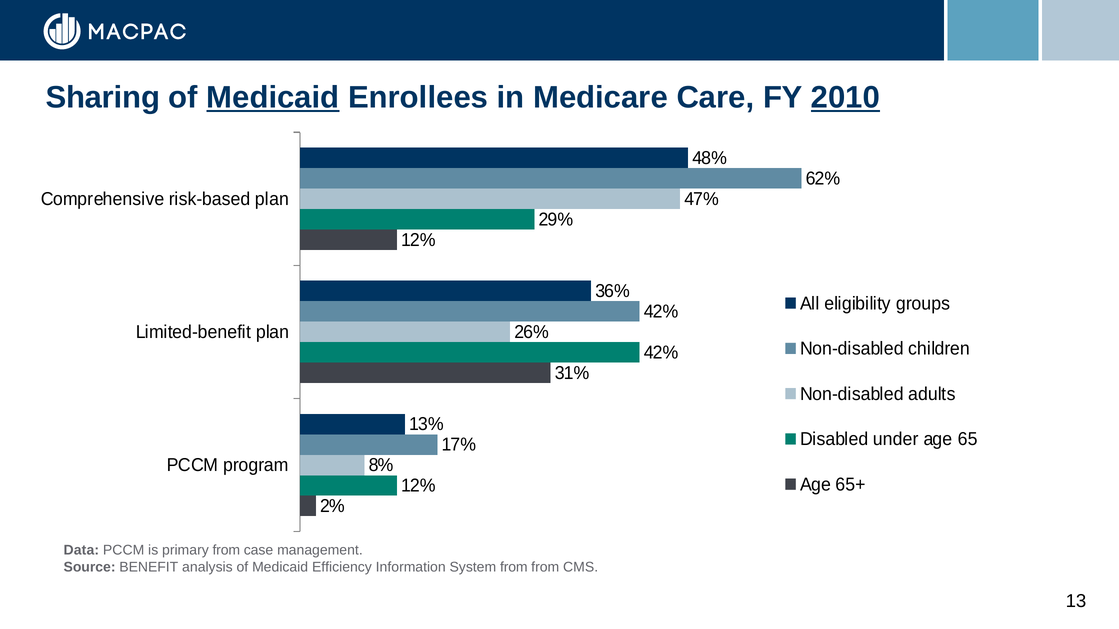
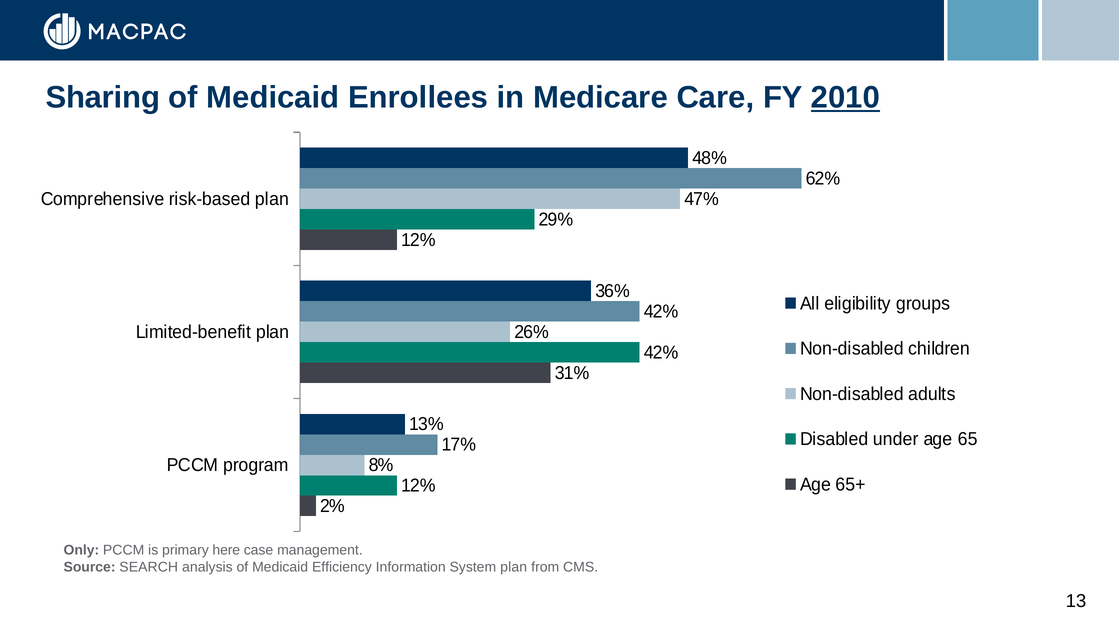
Medicaid underline: present -> none (273, 98)
Data: Data -> Only (81, 551)
primary from: from -> here (226, 551)
BENEFIT: BENEFIT -> SEARCH (149, 567)
System from: from -> plan (514, 567)
